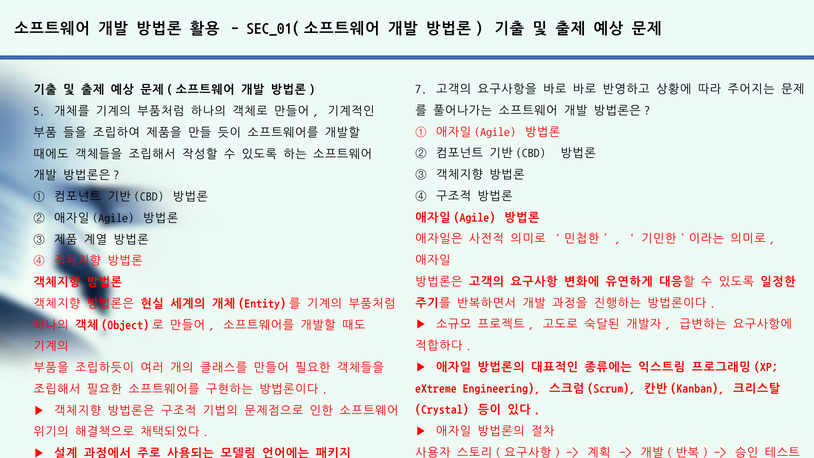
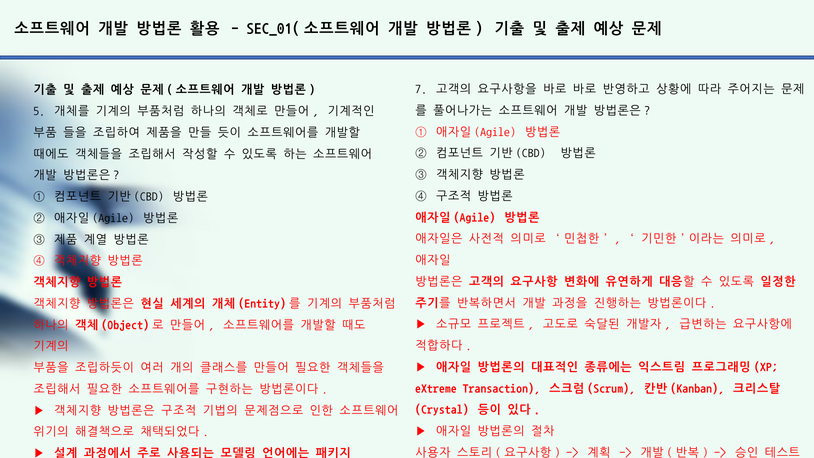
Engineering: Engineering -> Transaction (501, 388)
